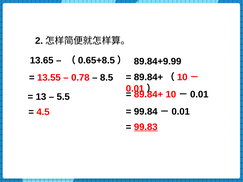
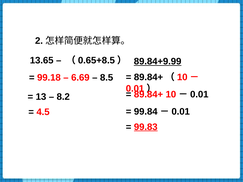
89.84+9.99 underline: none -> present (158, 62)
13.55: 13.55 -> 99.18 (49, 78)
0.78: 0.78 -> 6.69 (80, 78)
5.5: 5.5 -> 8.2 (63, 97)
